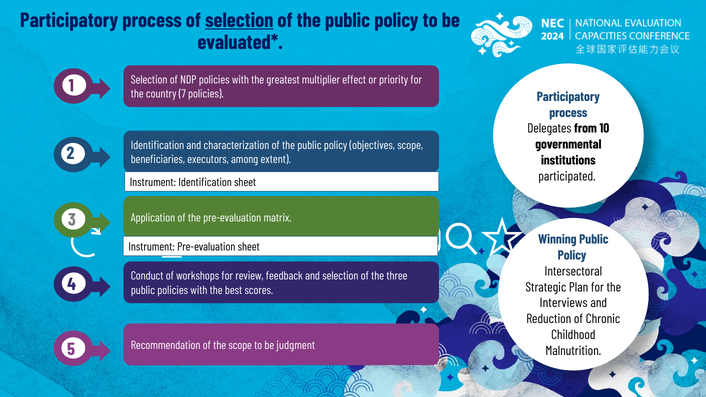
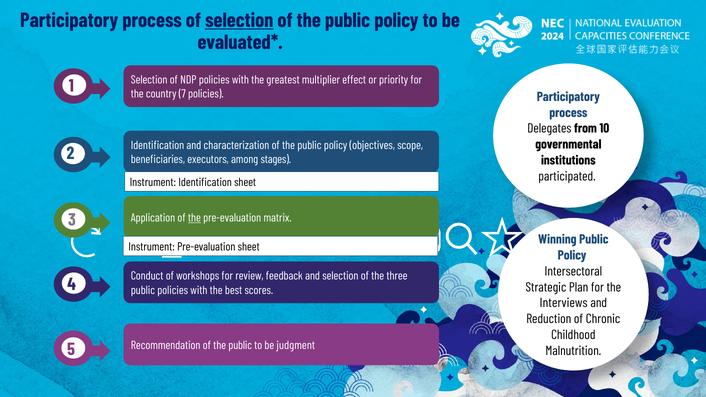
extent: extent -> stages (276, 159)
the underline: none -> present (194, 218)
Recommendation of the scope: scope -> public (240, 345)
